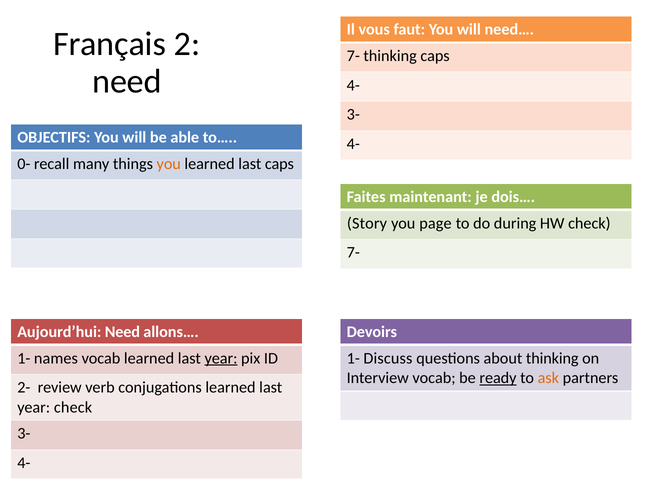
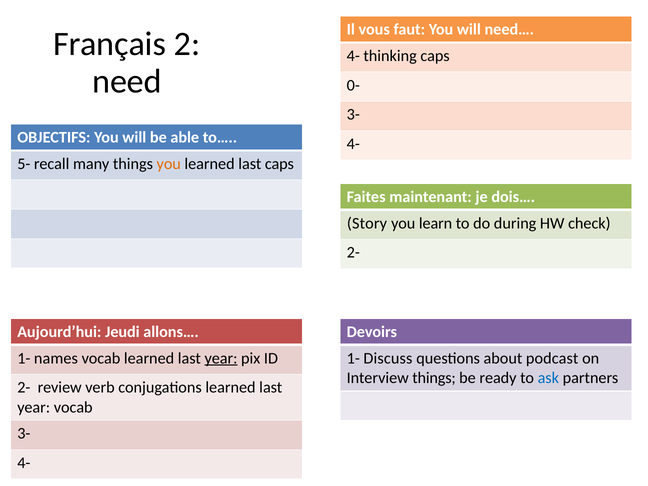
7-: 7- -> 4- (353, 56)
4-: 4- -> 0- (353, 85)
0-: 0- -> 5- (24, 164)
page: page -> learn (436, 223)
7-: 7- -> 2- (353, 253)
Aujourd’hui Need: Need -> Jeudi (122, 332)
about thinking: thinking -> podcast (552, 358)
Interview vocab: vocab -> things (434, 378)
ready underline: present -> none (498, 378)
ask colour: orange -> blue (548, 378)
year check: check -> vocab (73, 407)
